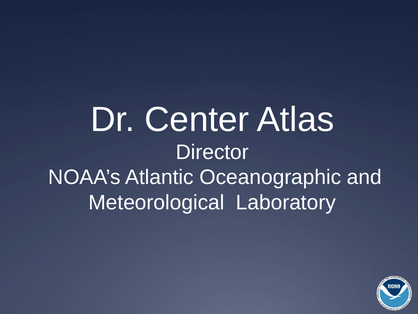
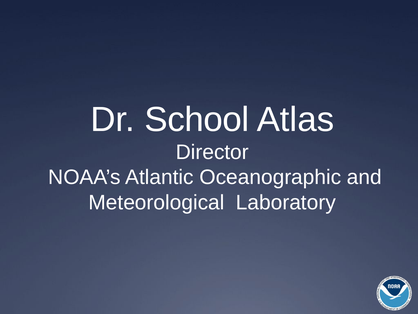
Center: Center -> School (197, 119)
